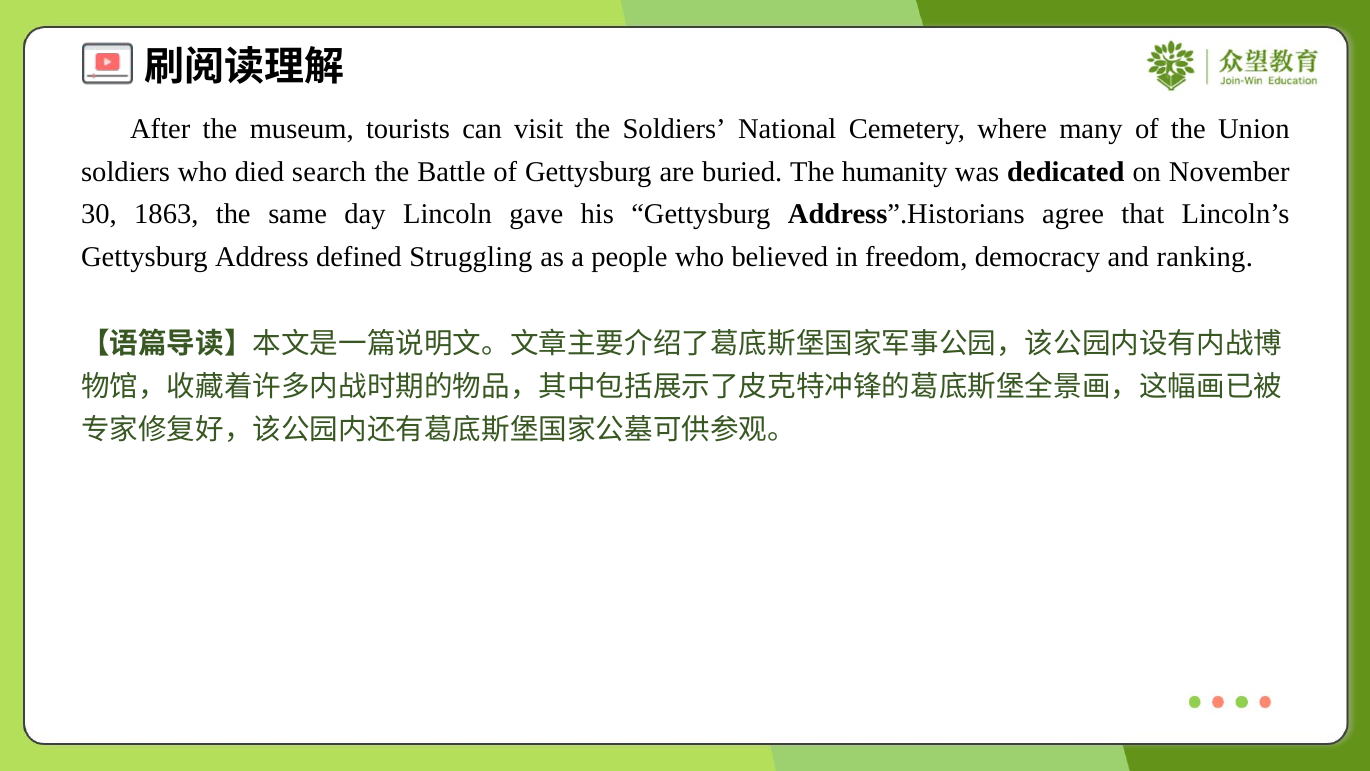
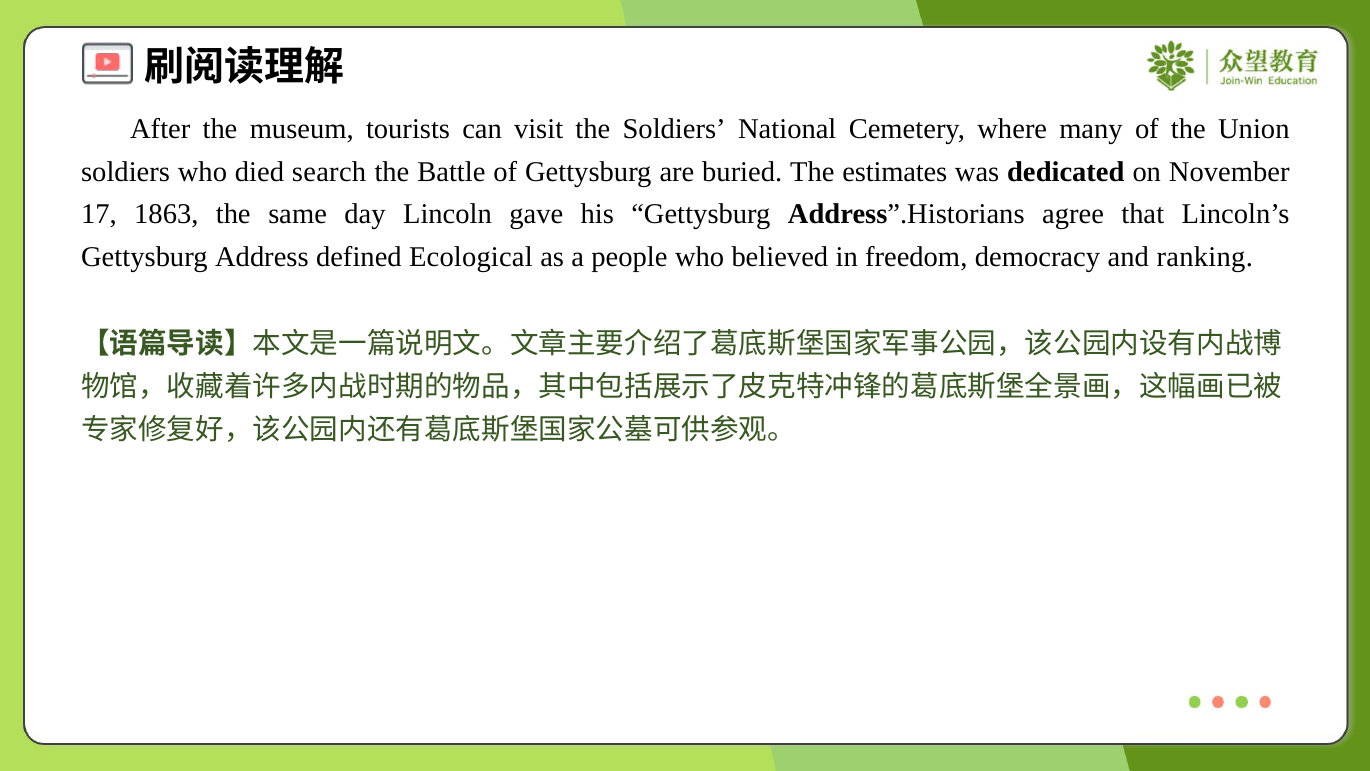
humanity: humanity -> estimates (895, 172)
30: 30 -> 17 (99, 214)
Struggling: Struggling -> Ecological (471, 257)
